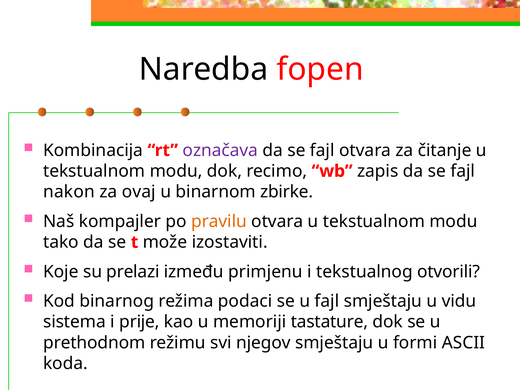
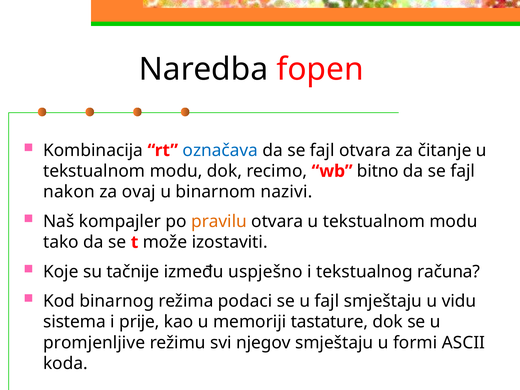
označava colour: purple -> blue (220, 150)
zapis: zapis -> bitno (378, 171)
zbirke: zbirke -> nazivi (287, 192)
prelazi: prelazi -> tačnije (133, 272)
primjenu: primjenu -> uspješno (265, 272)
otvorili: otvorili -> računa (449, 272)
prethodnom: prethodnom -> promjenljive (94, 343)
